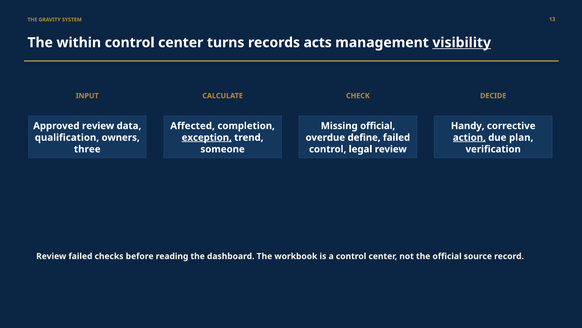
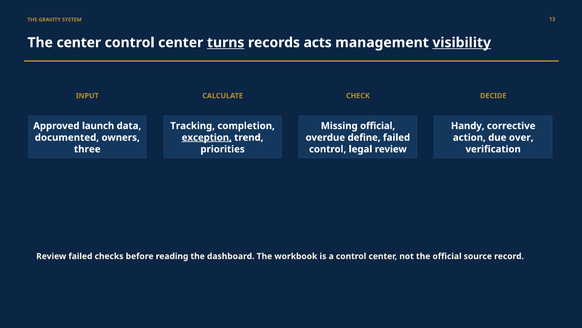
The within: within -> center (79, 43)
turns underline: none -> present (226, 43)
Approved review: review -> launch (98, 126)
Affected: Affected -> Tracking (193, 126)
qualification: qualification -> documented (67, 137)
action underline: present -> none (469, 137)
plan: plan -> over (521, 137)
someone: someone -> priorities (223, 149)
